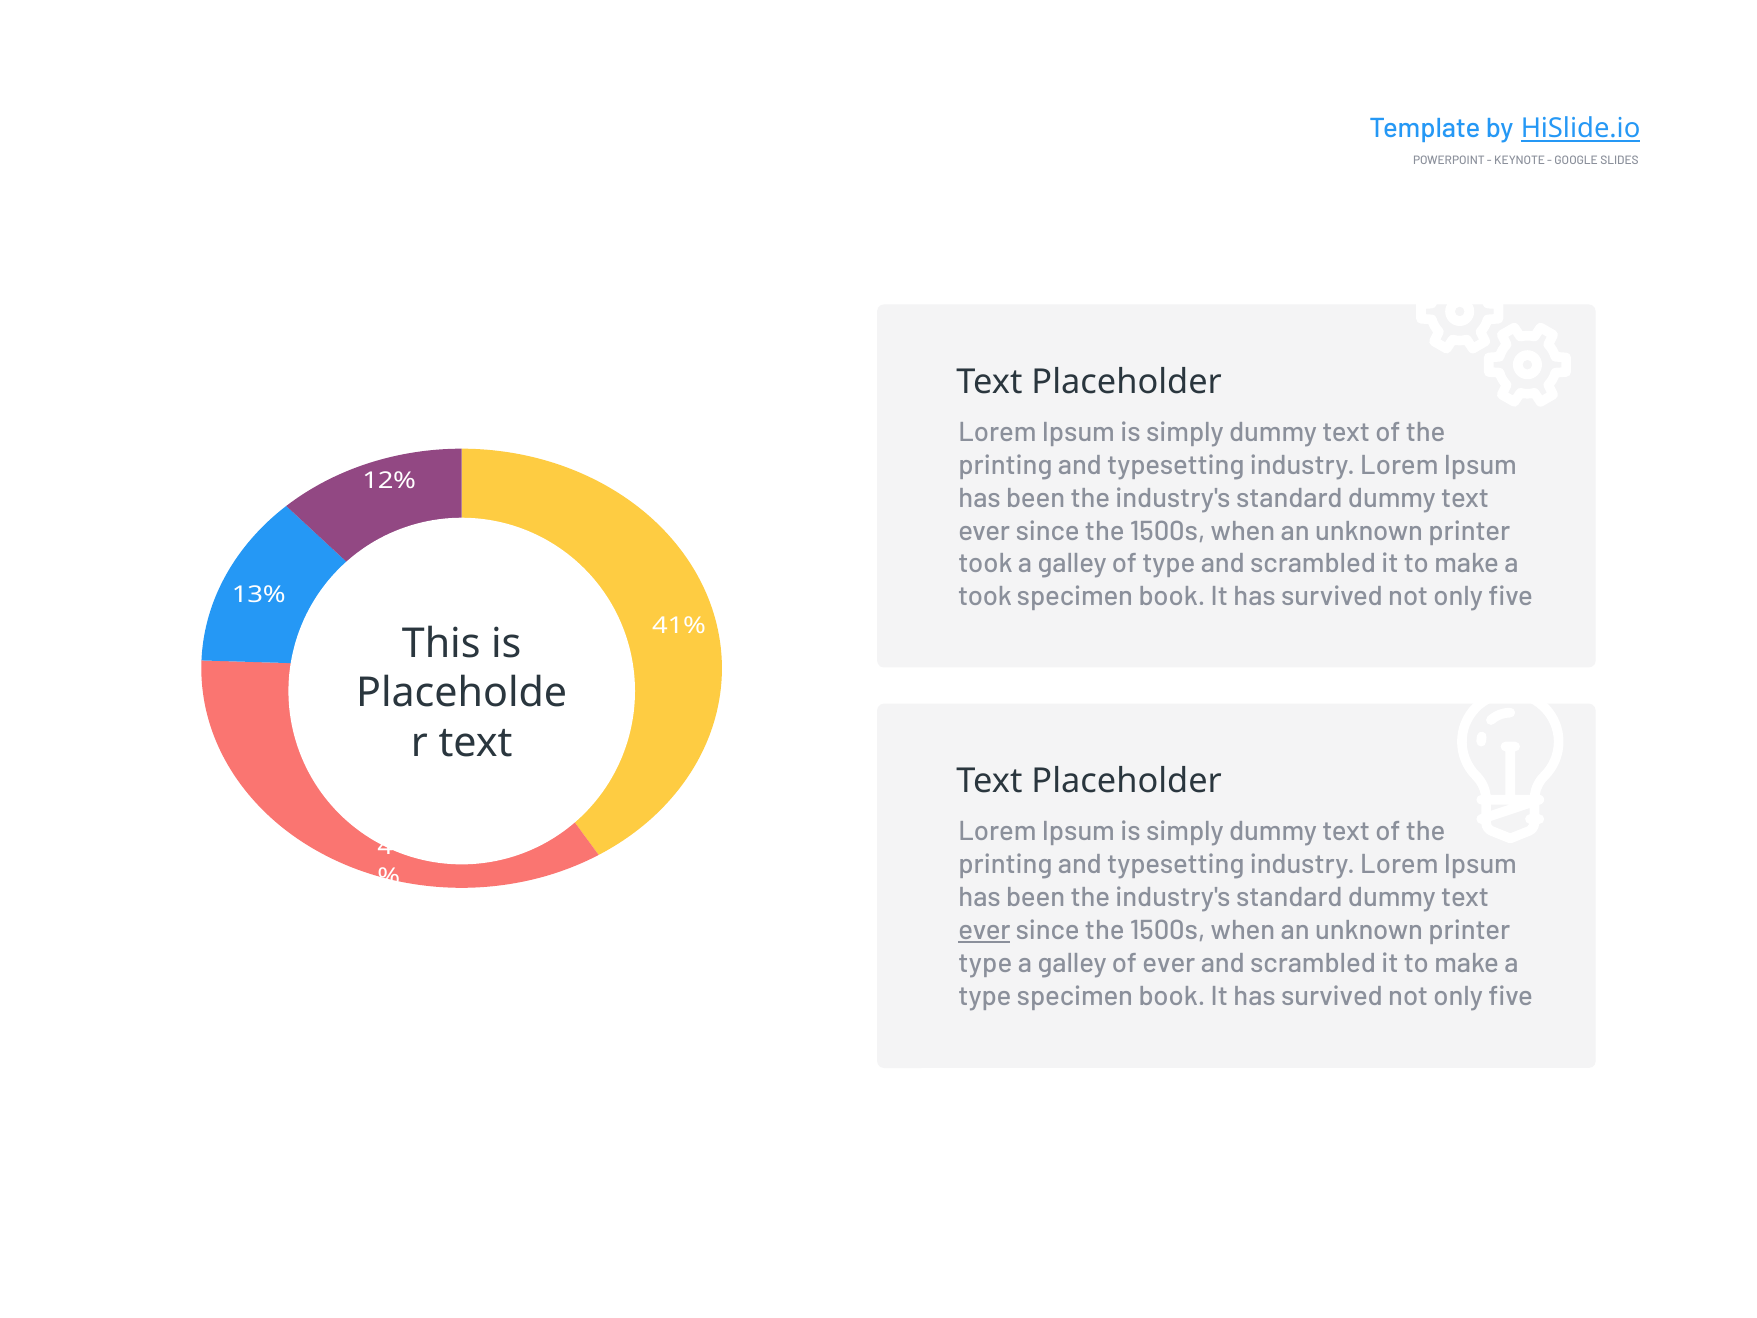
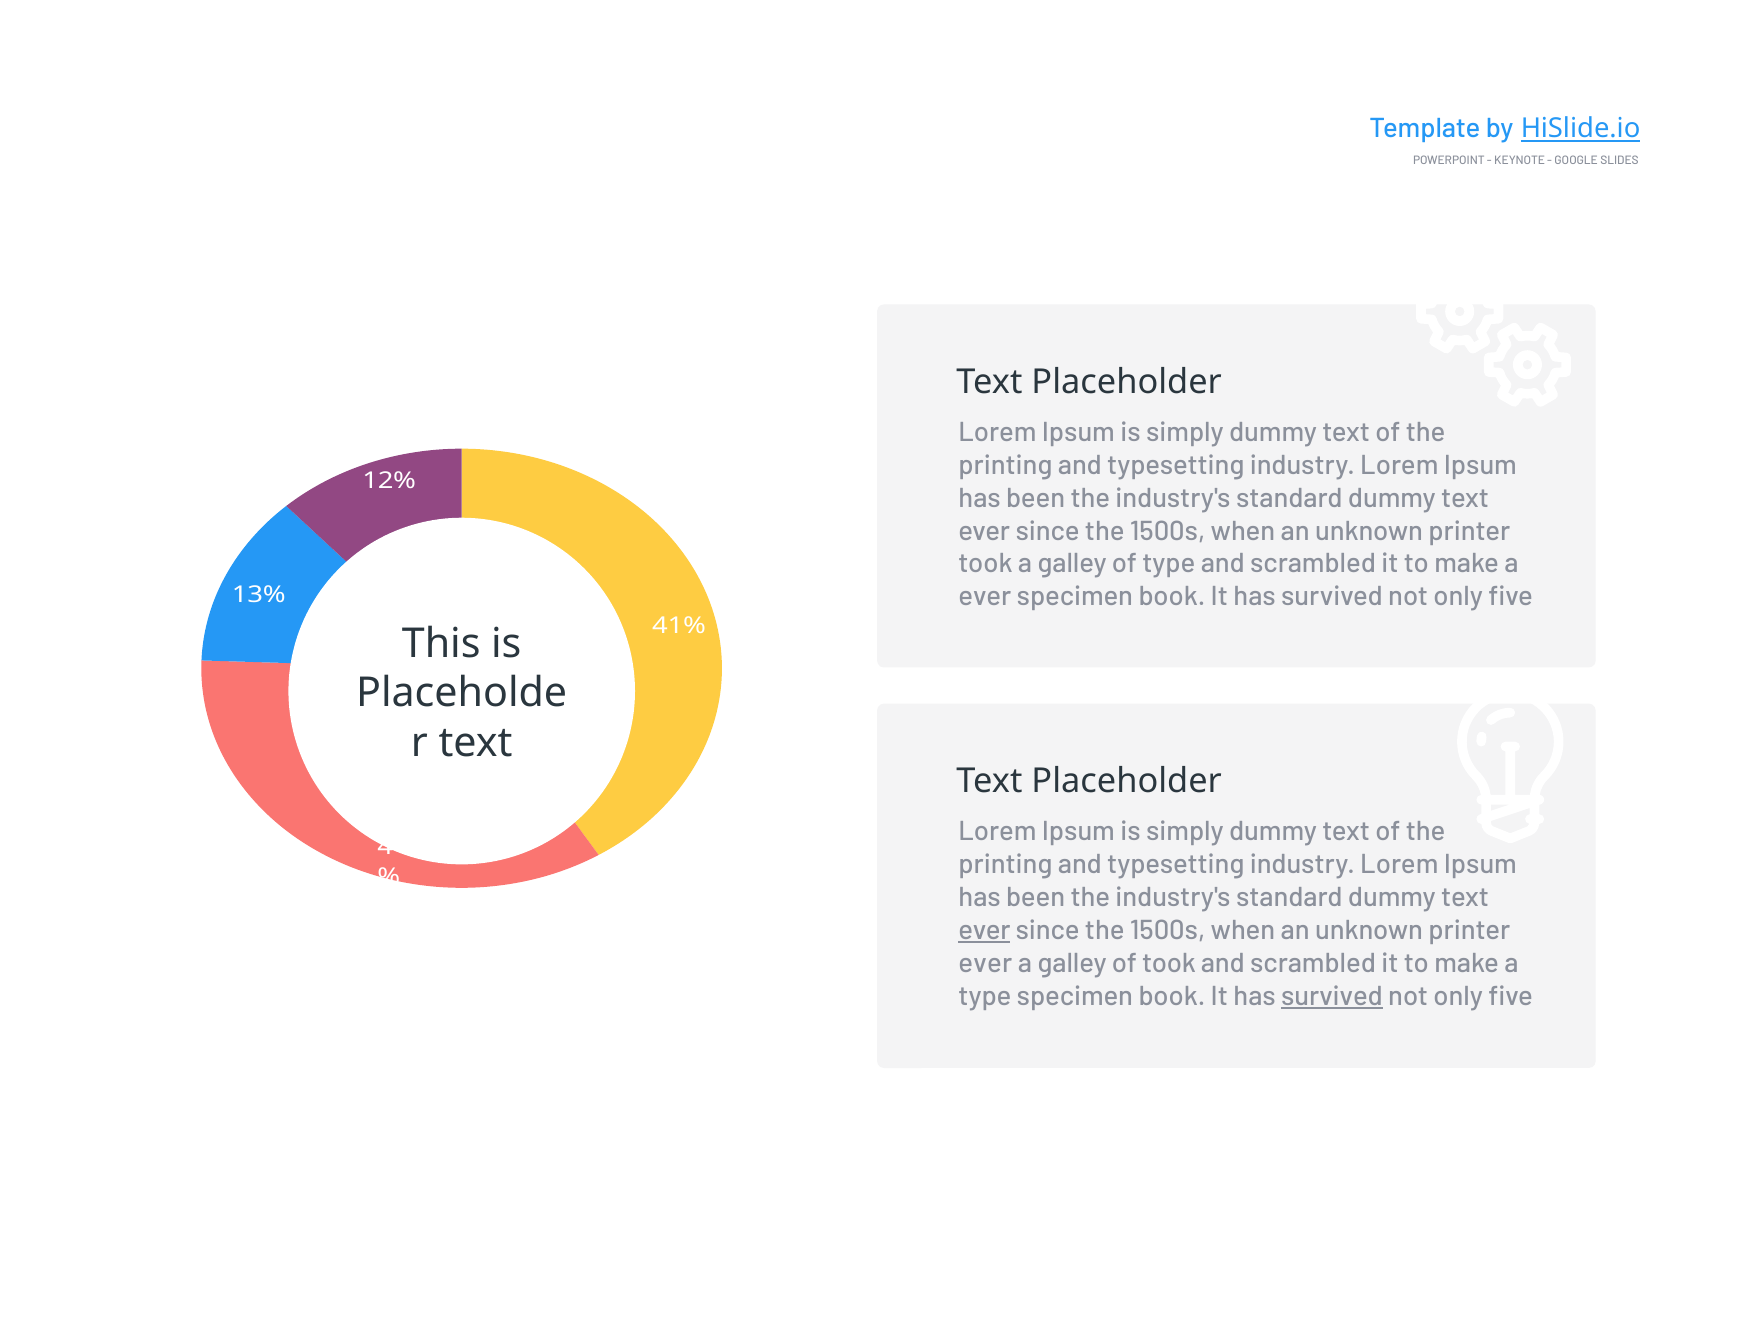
took: took -> ever (985, 597)
type: type -> ever (985, 963)
of ever: ever -> took (1169, 963)
survived underline: none -> present (1332, 996)
